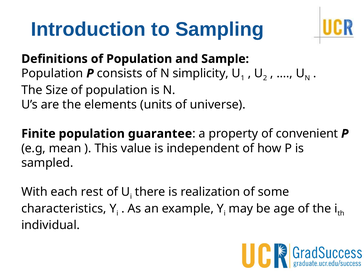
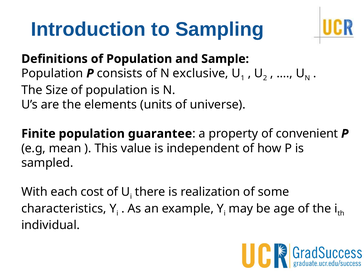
simplicity: simplicity -> exclusive (201, 73)
rest: rest -> cost (92, 192)
